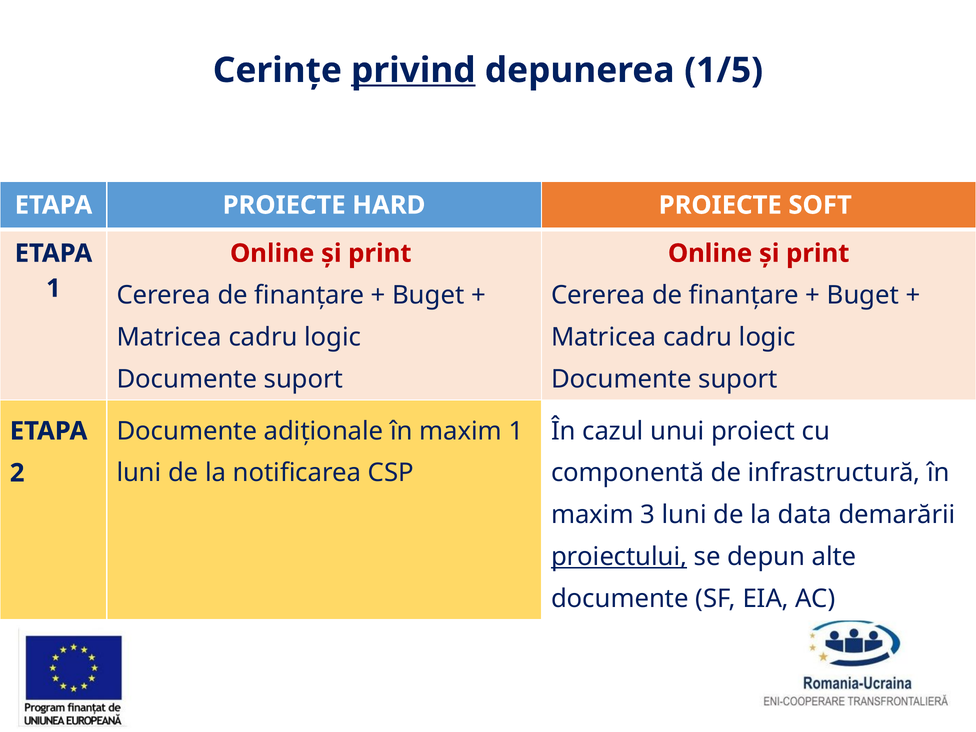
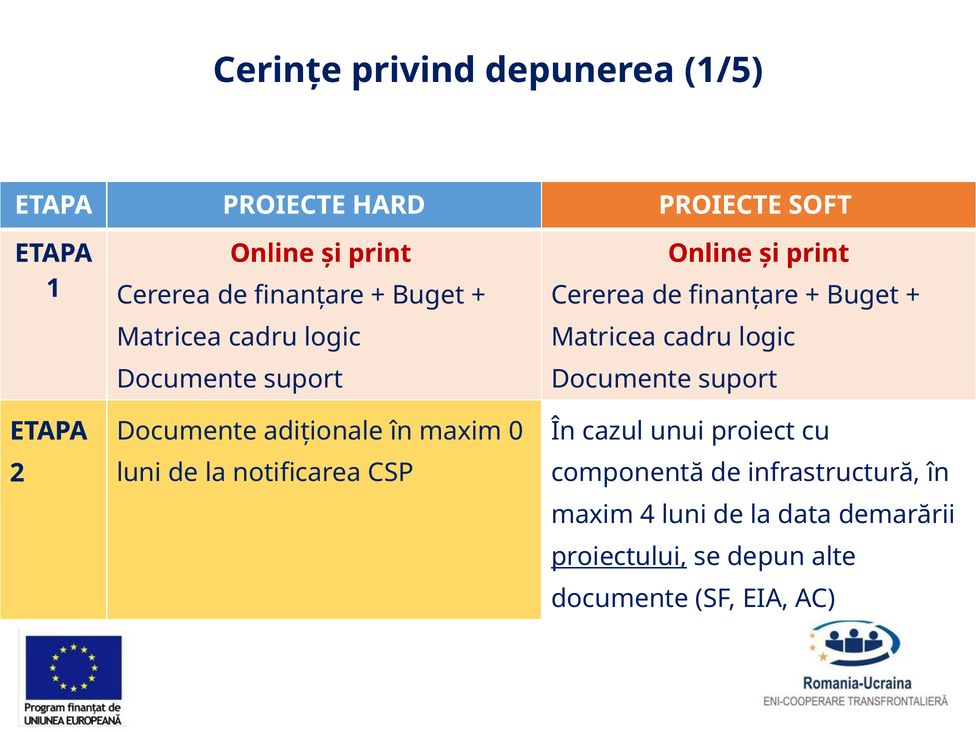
privind underline: present -> none (413, 70)
maxim 1: 1 -> 0 (516, 431)
3: 3 -> 4 (648, 515)
